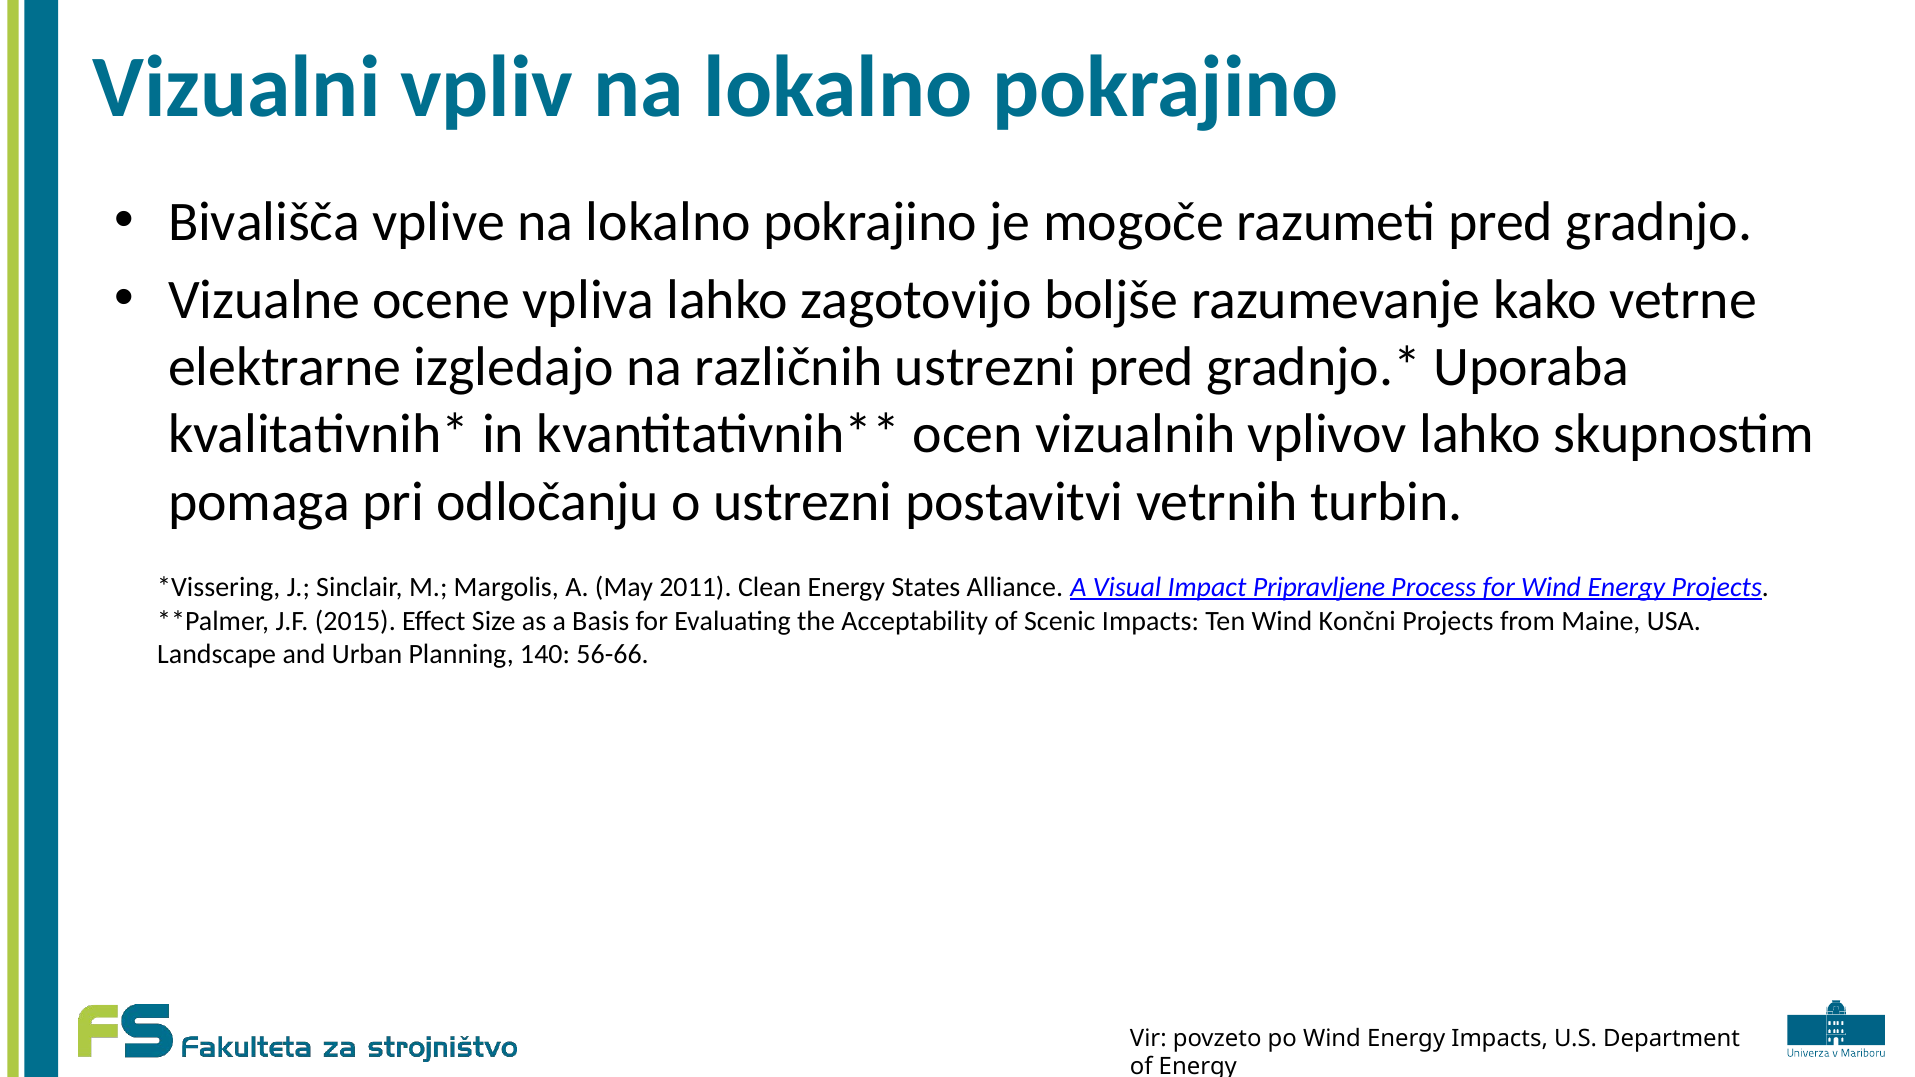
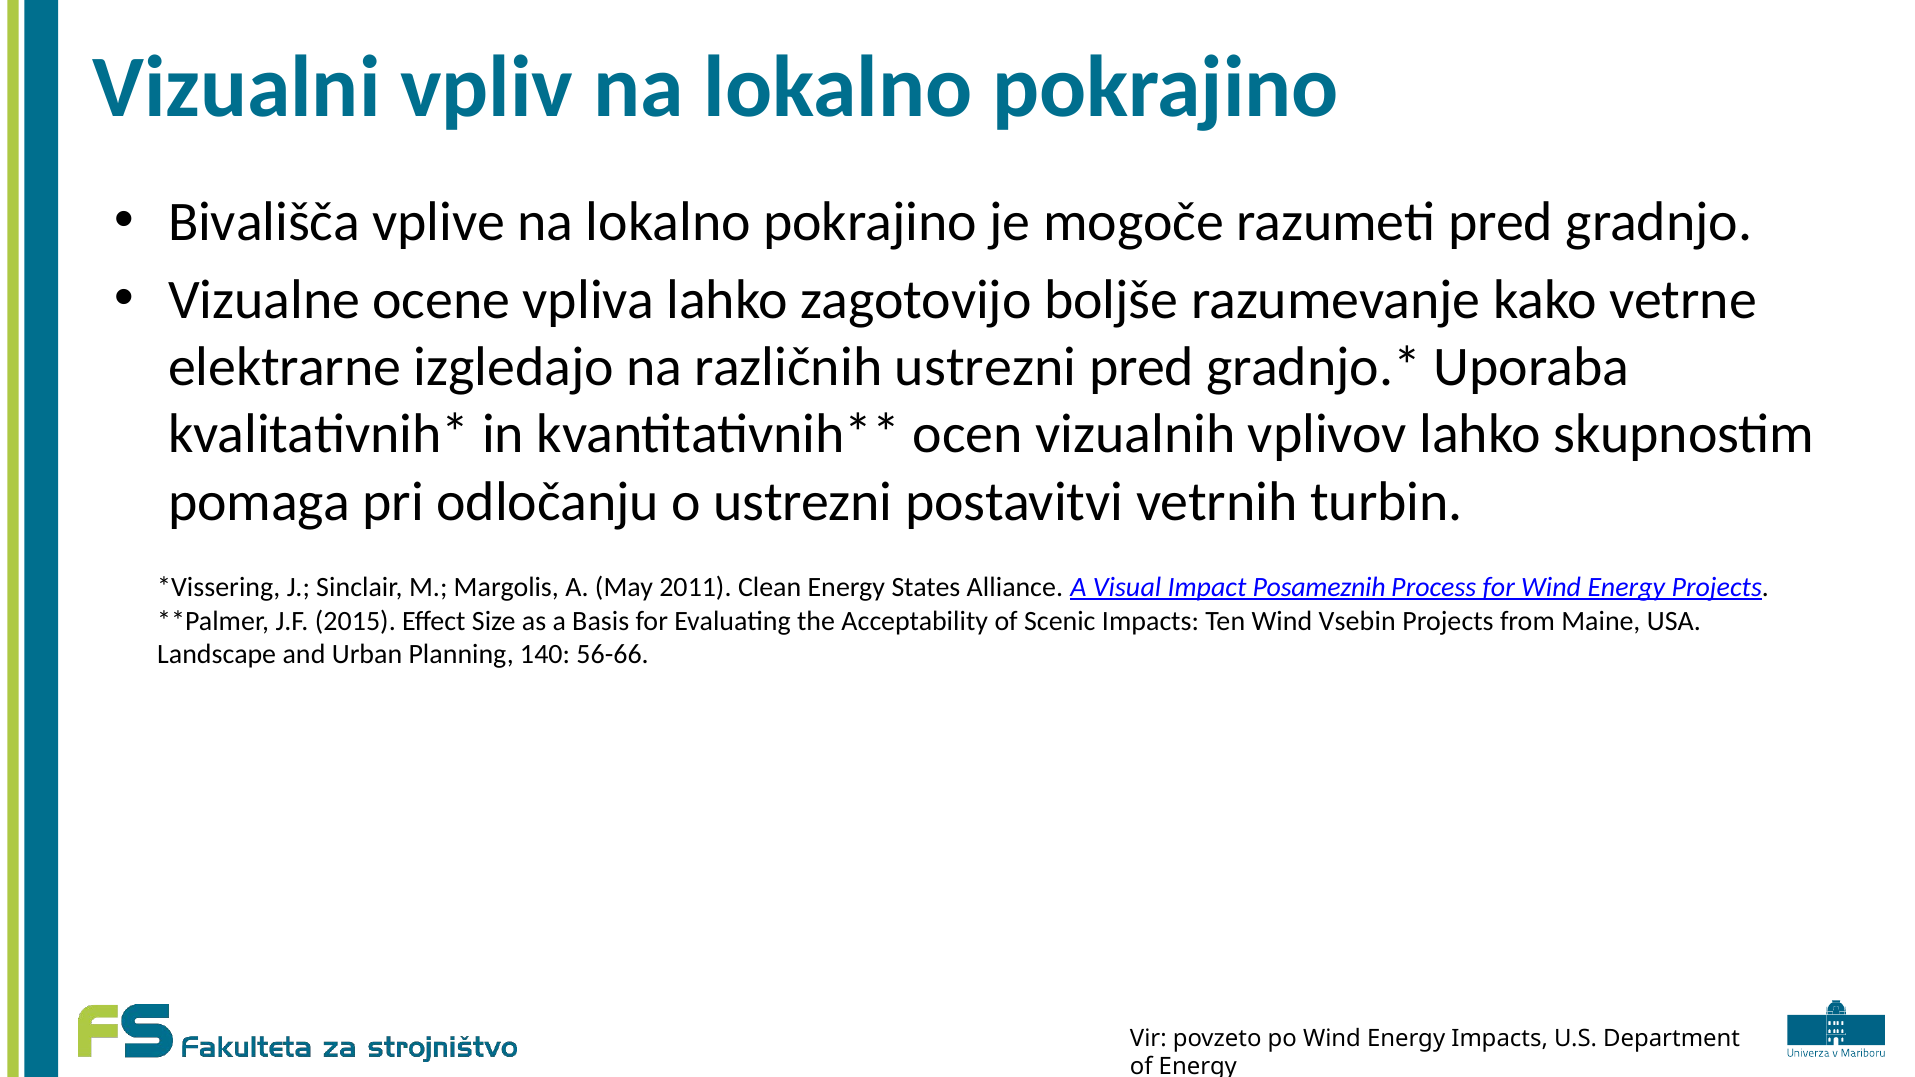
Pripravljene: Pripravljene -> Posameznih (1319, 587)
Končni: Končni -> Vsebin (1357, 621)
